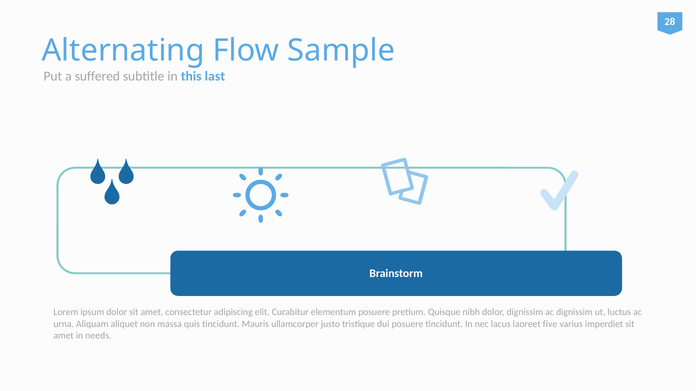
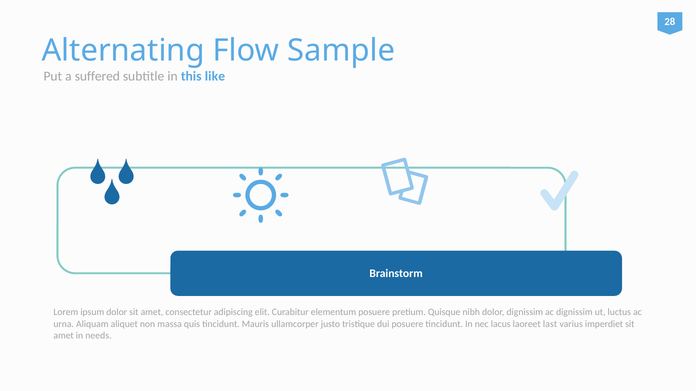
last: last -> like (215, 76)
five: five -> last (550, 324)
